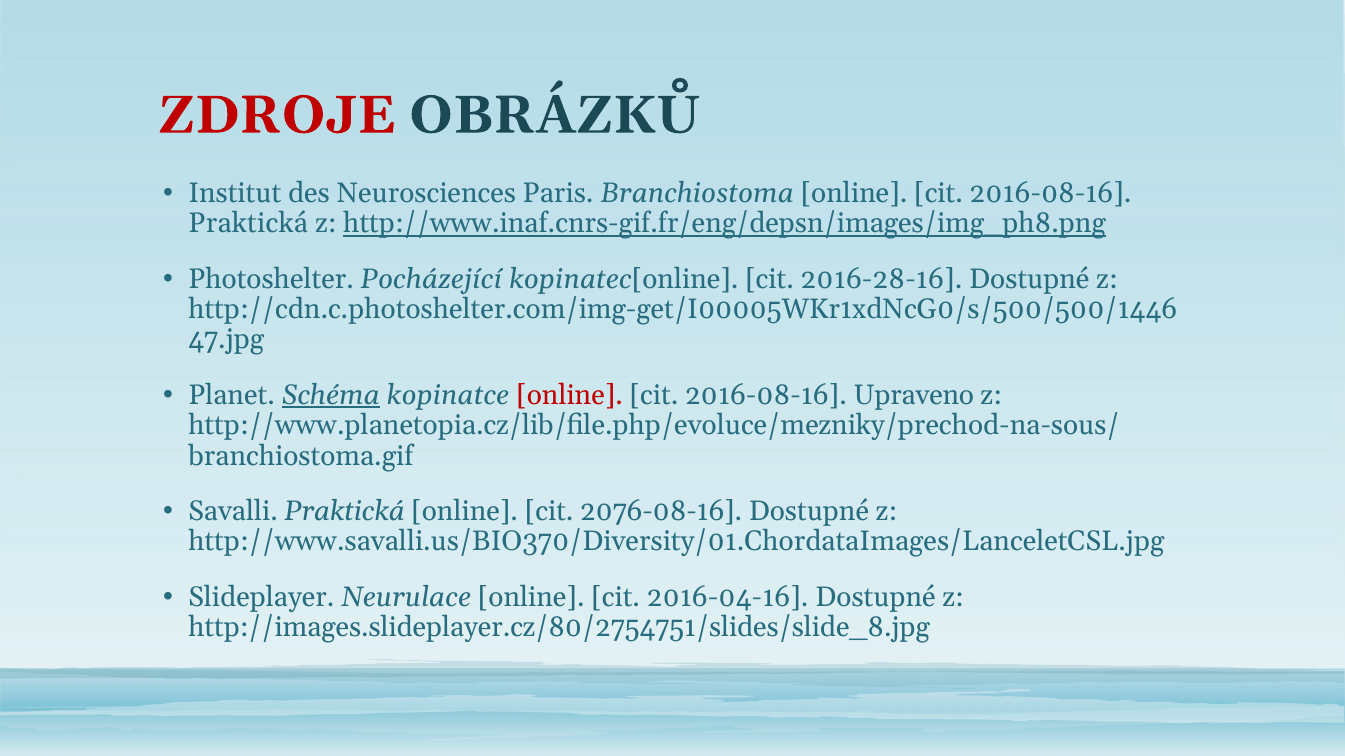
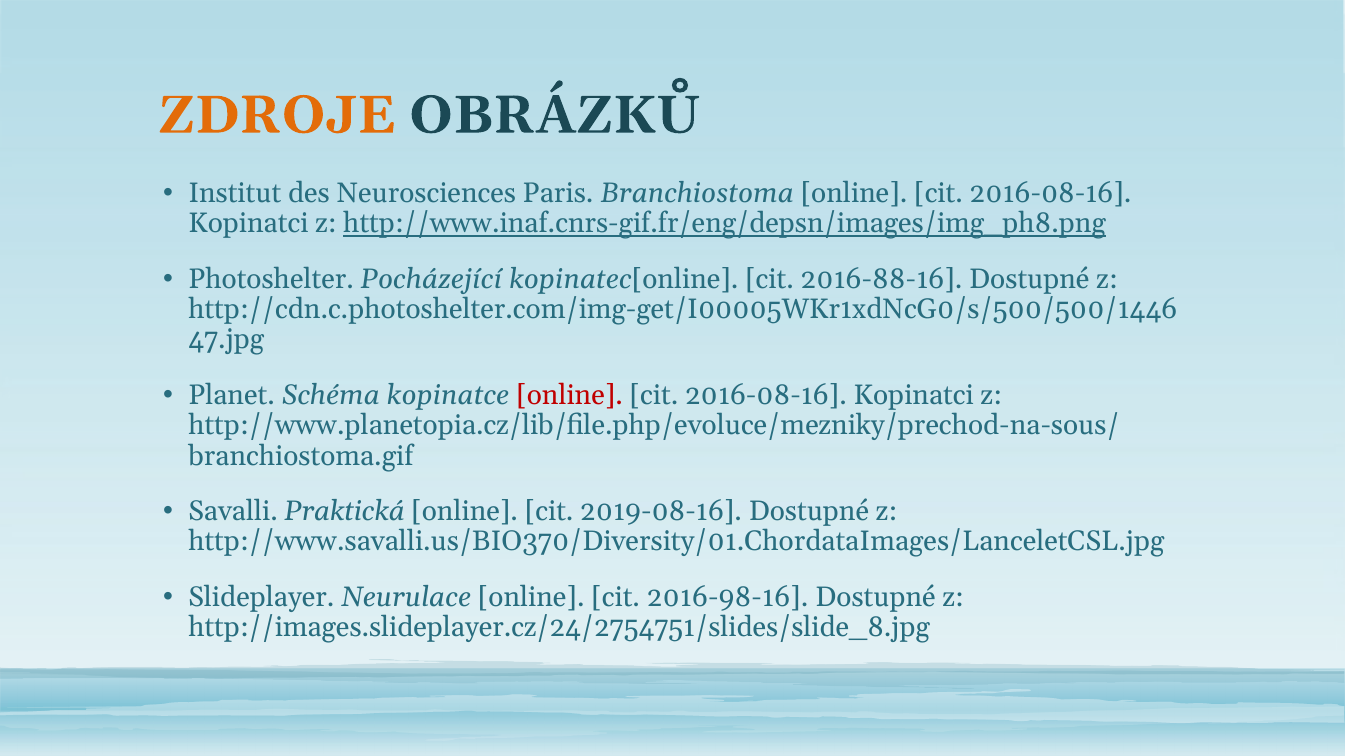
ZDROJE colour: red -> orange (277, 115)
Praktická: Praktická -> Kopinatci (248, 224)
2016-28-16: 2016-28-16 -> 2016-88-16 (882, 279)
Schéma underline: present -> none (331, 396)
Upraveno: Upraveno -> Kopinatci (914, 396)
2076-08-16: 2076-08-16 -> 2019-08-16 (661, 512)
2016-04-16: 2016-04-16 -> 2016-98-16 (728, 597)
http://images.slideplayer.cz/80/2754751/slides/slide_8.jpg: http://images.slideplayer.cz/80/2754751/slides/slide_8.jpg -> http://images.slideplayer.cz/24/2754751/slides/slide_8.jpg (559, 628)
